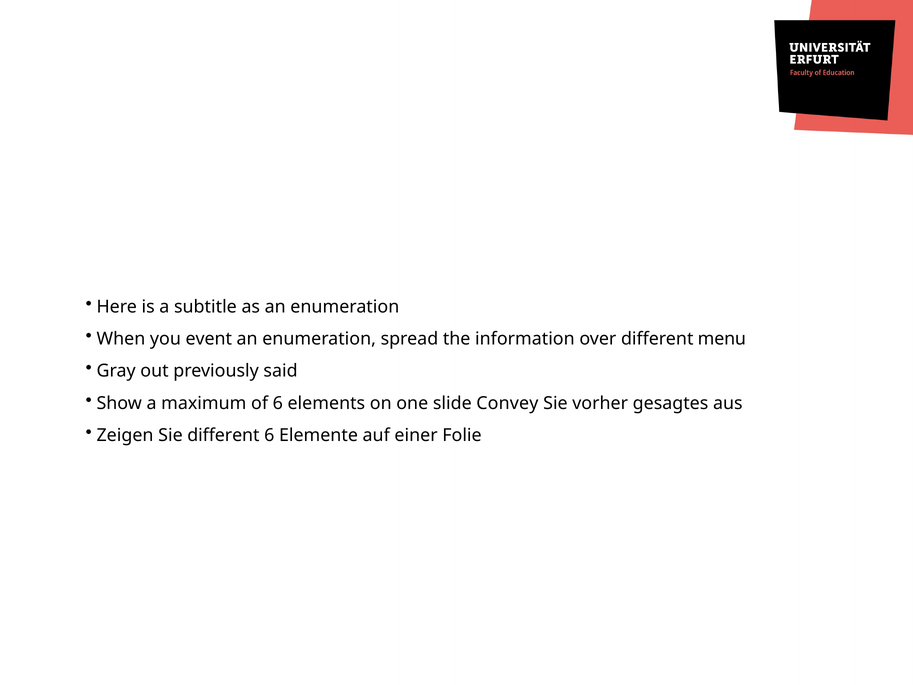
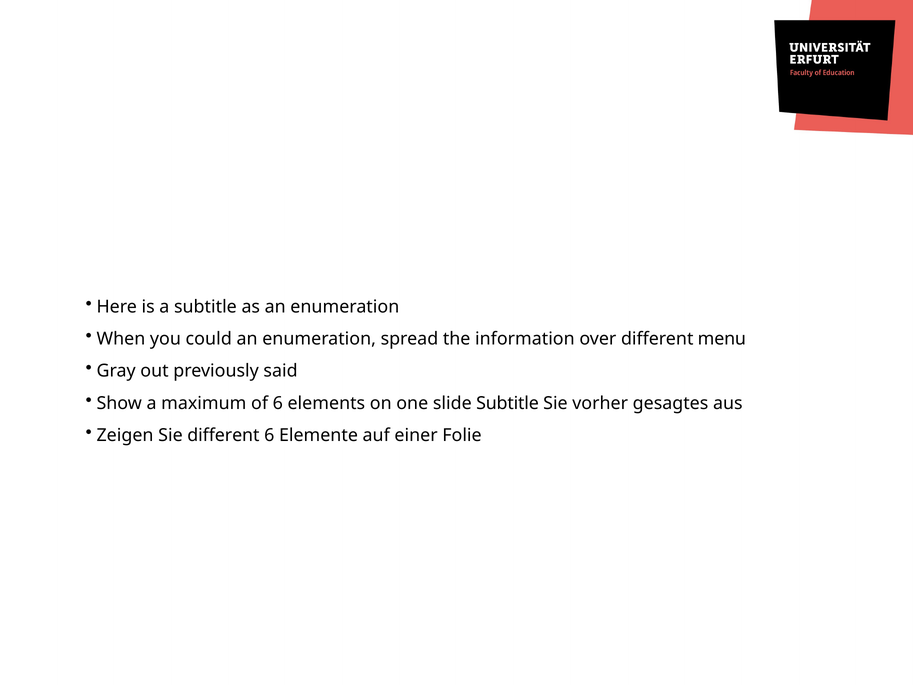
event: event -> could (209, 339)
slide Convey: Convey -> Subtitle (507, 403)
